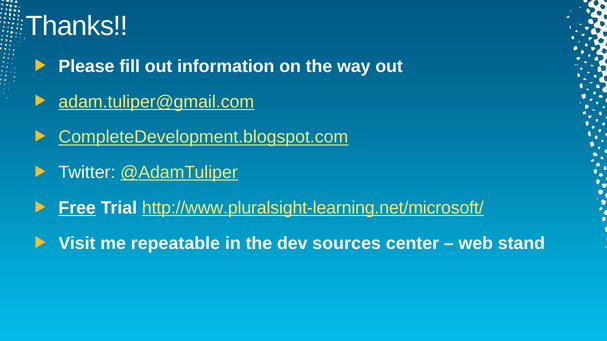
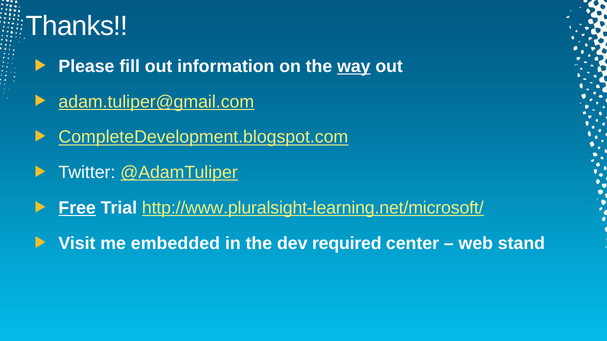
way underline: none -> present (354, 66)
repeatable: repeatable -> embedded (175, 244)
sources: sources -> required (347, 244)
